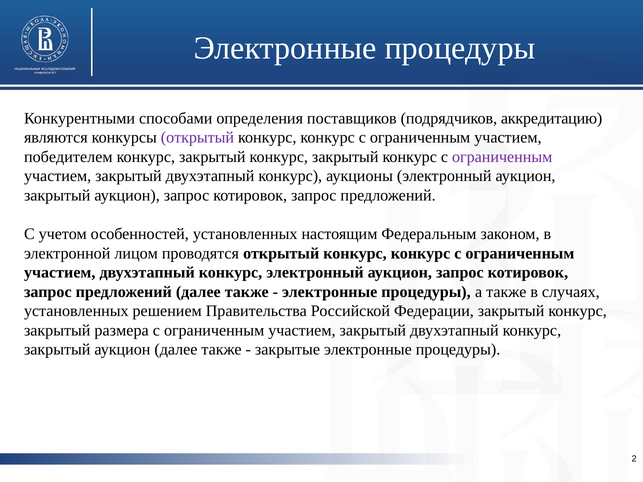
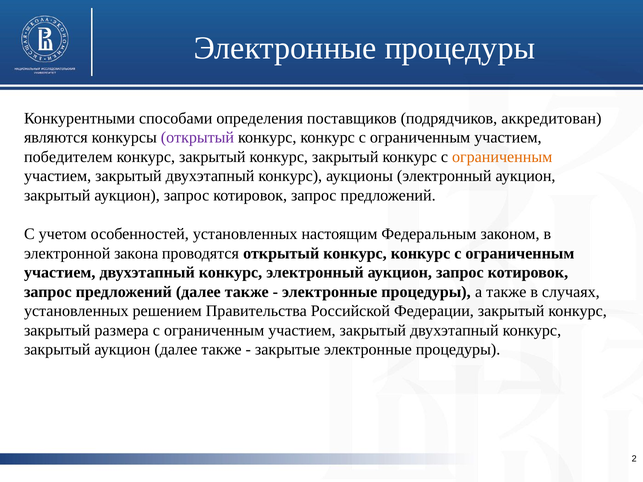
аккредитацию: аккредитацию -> аккредитован (551, 118)
ограниченным colour: purple -> orange (502, 157)
лицом: лицом -> закона (136, 253)
